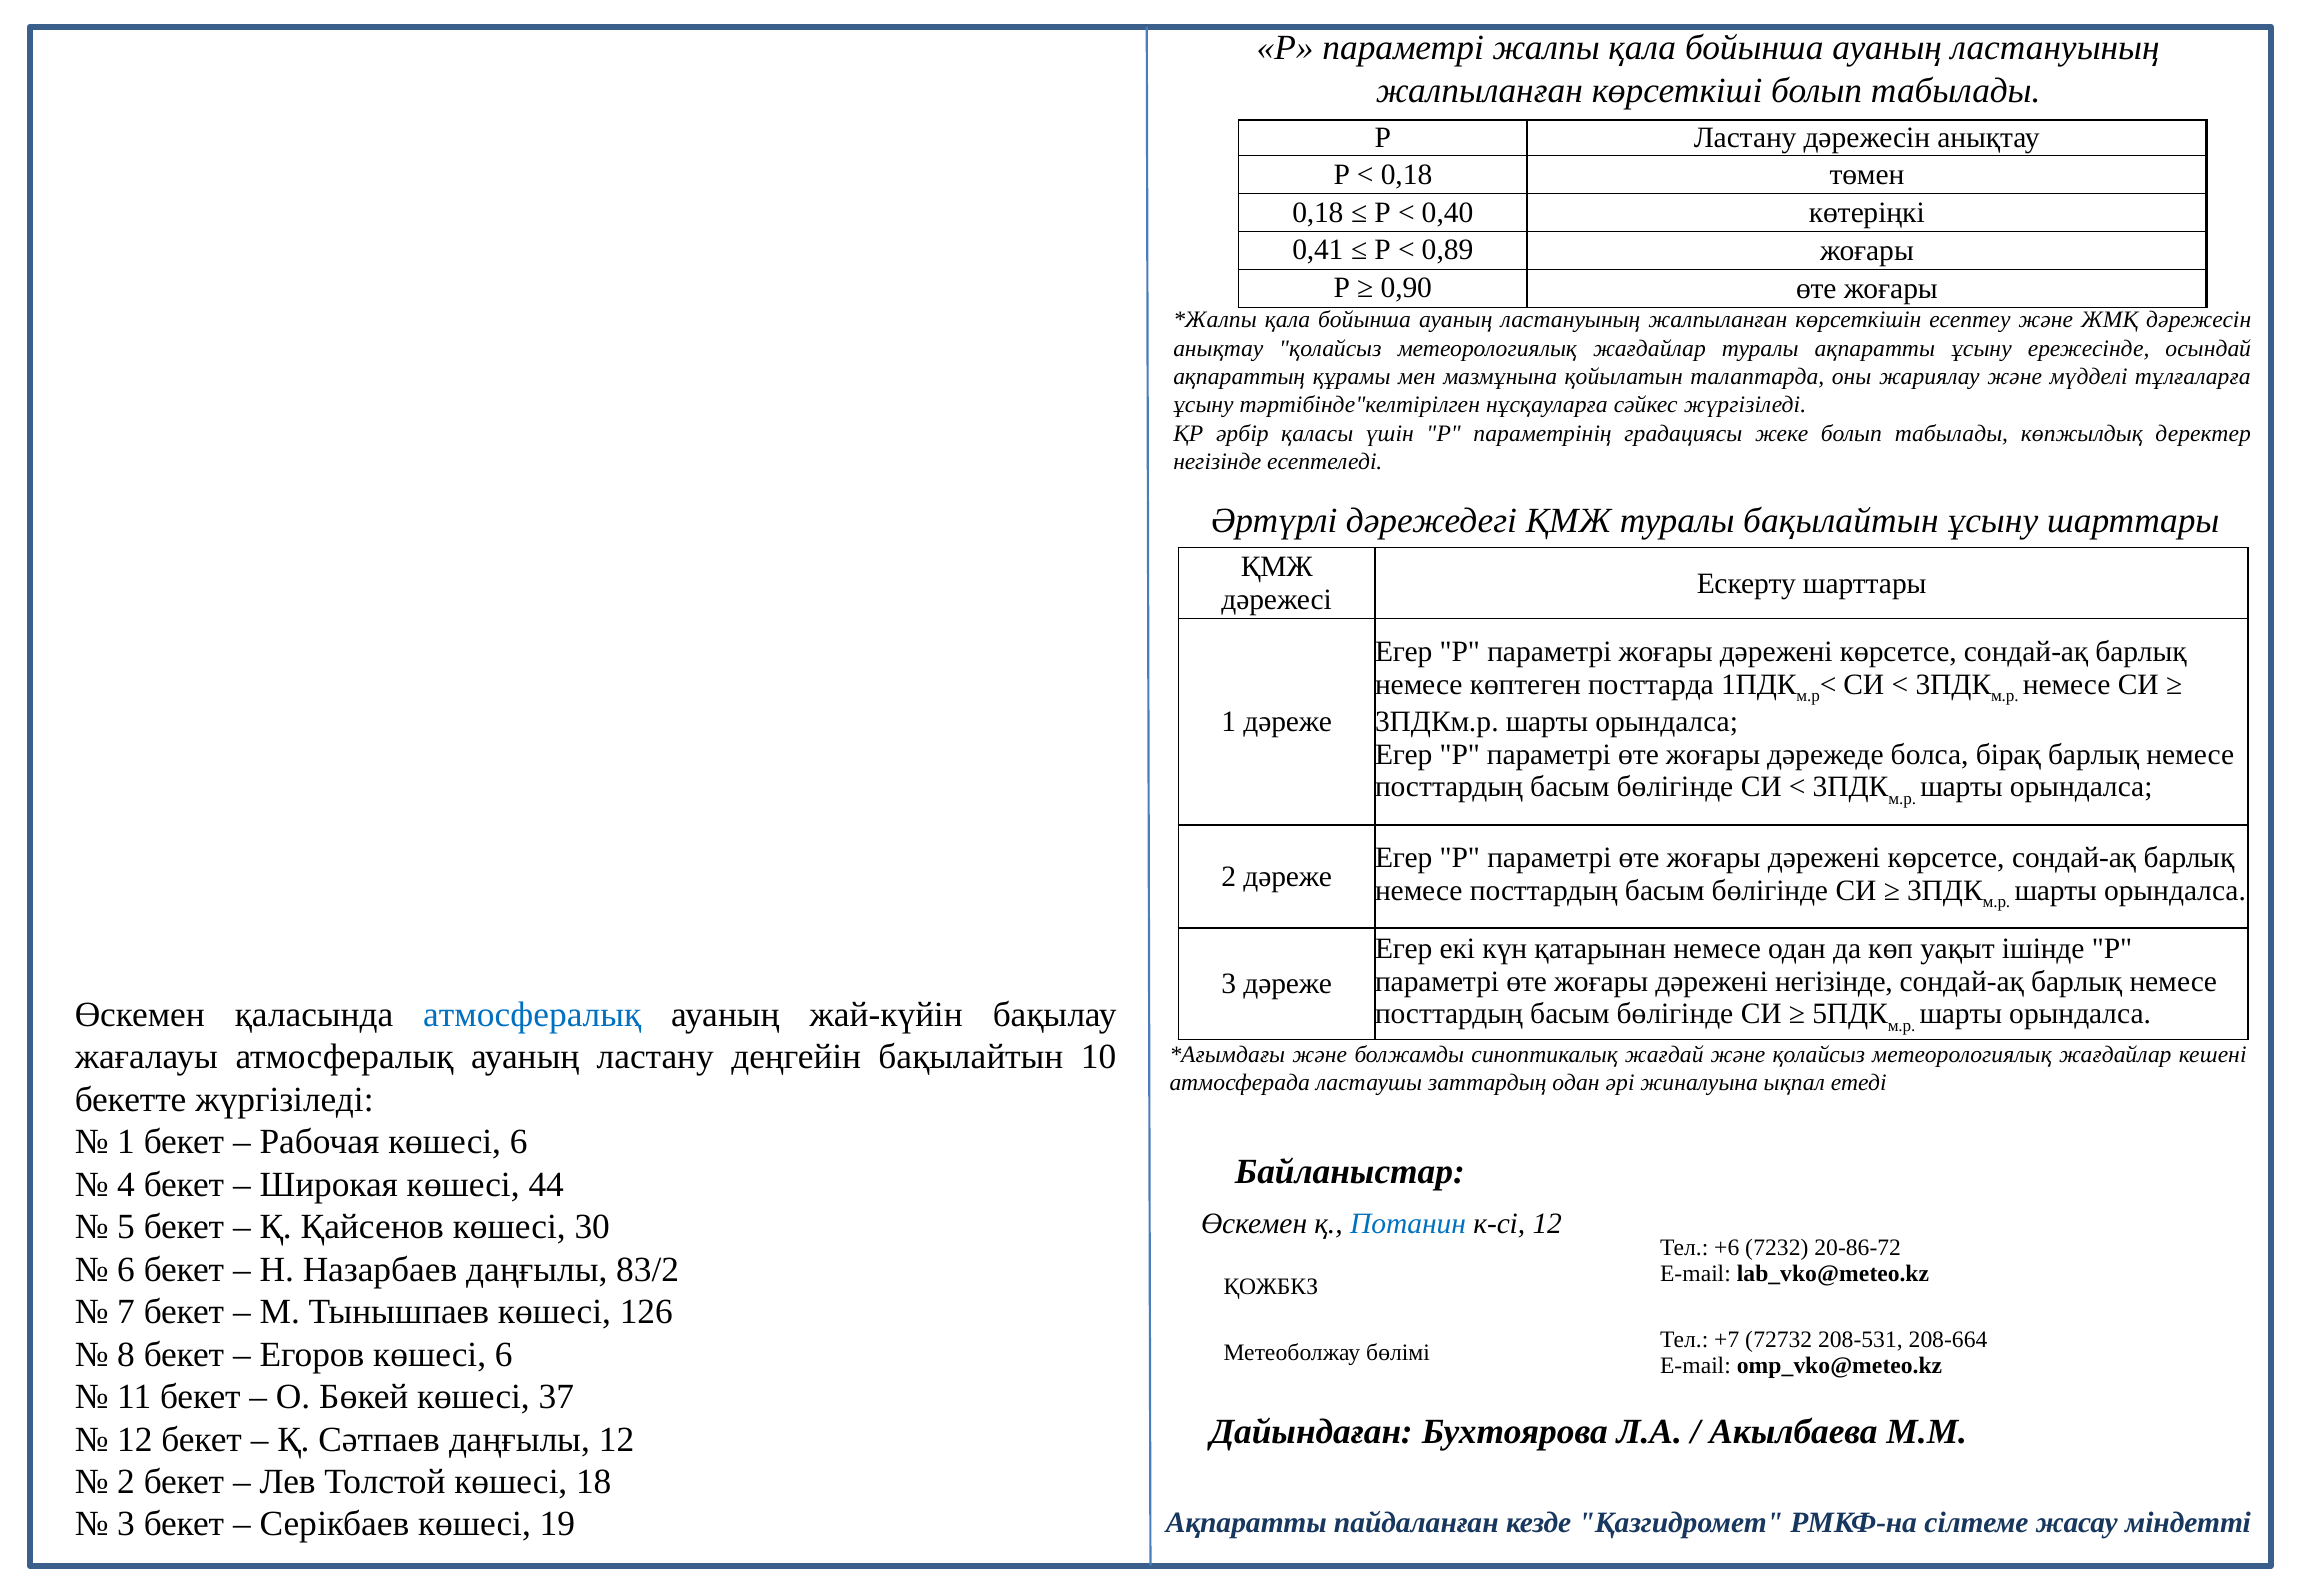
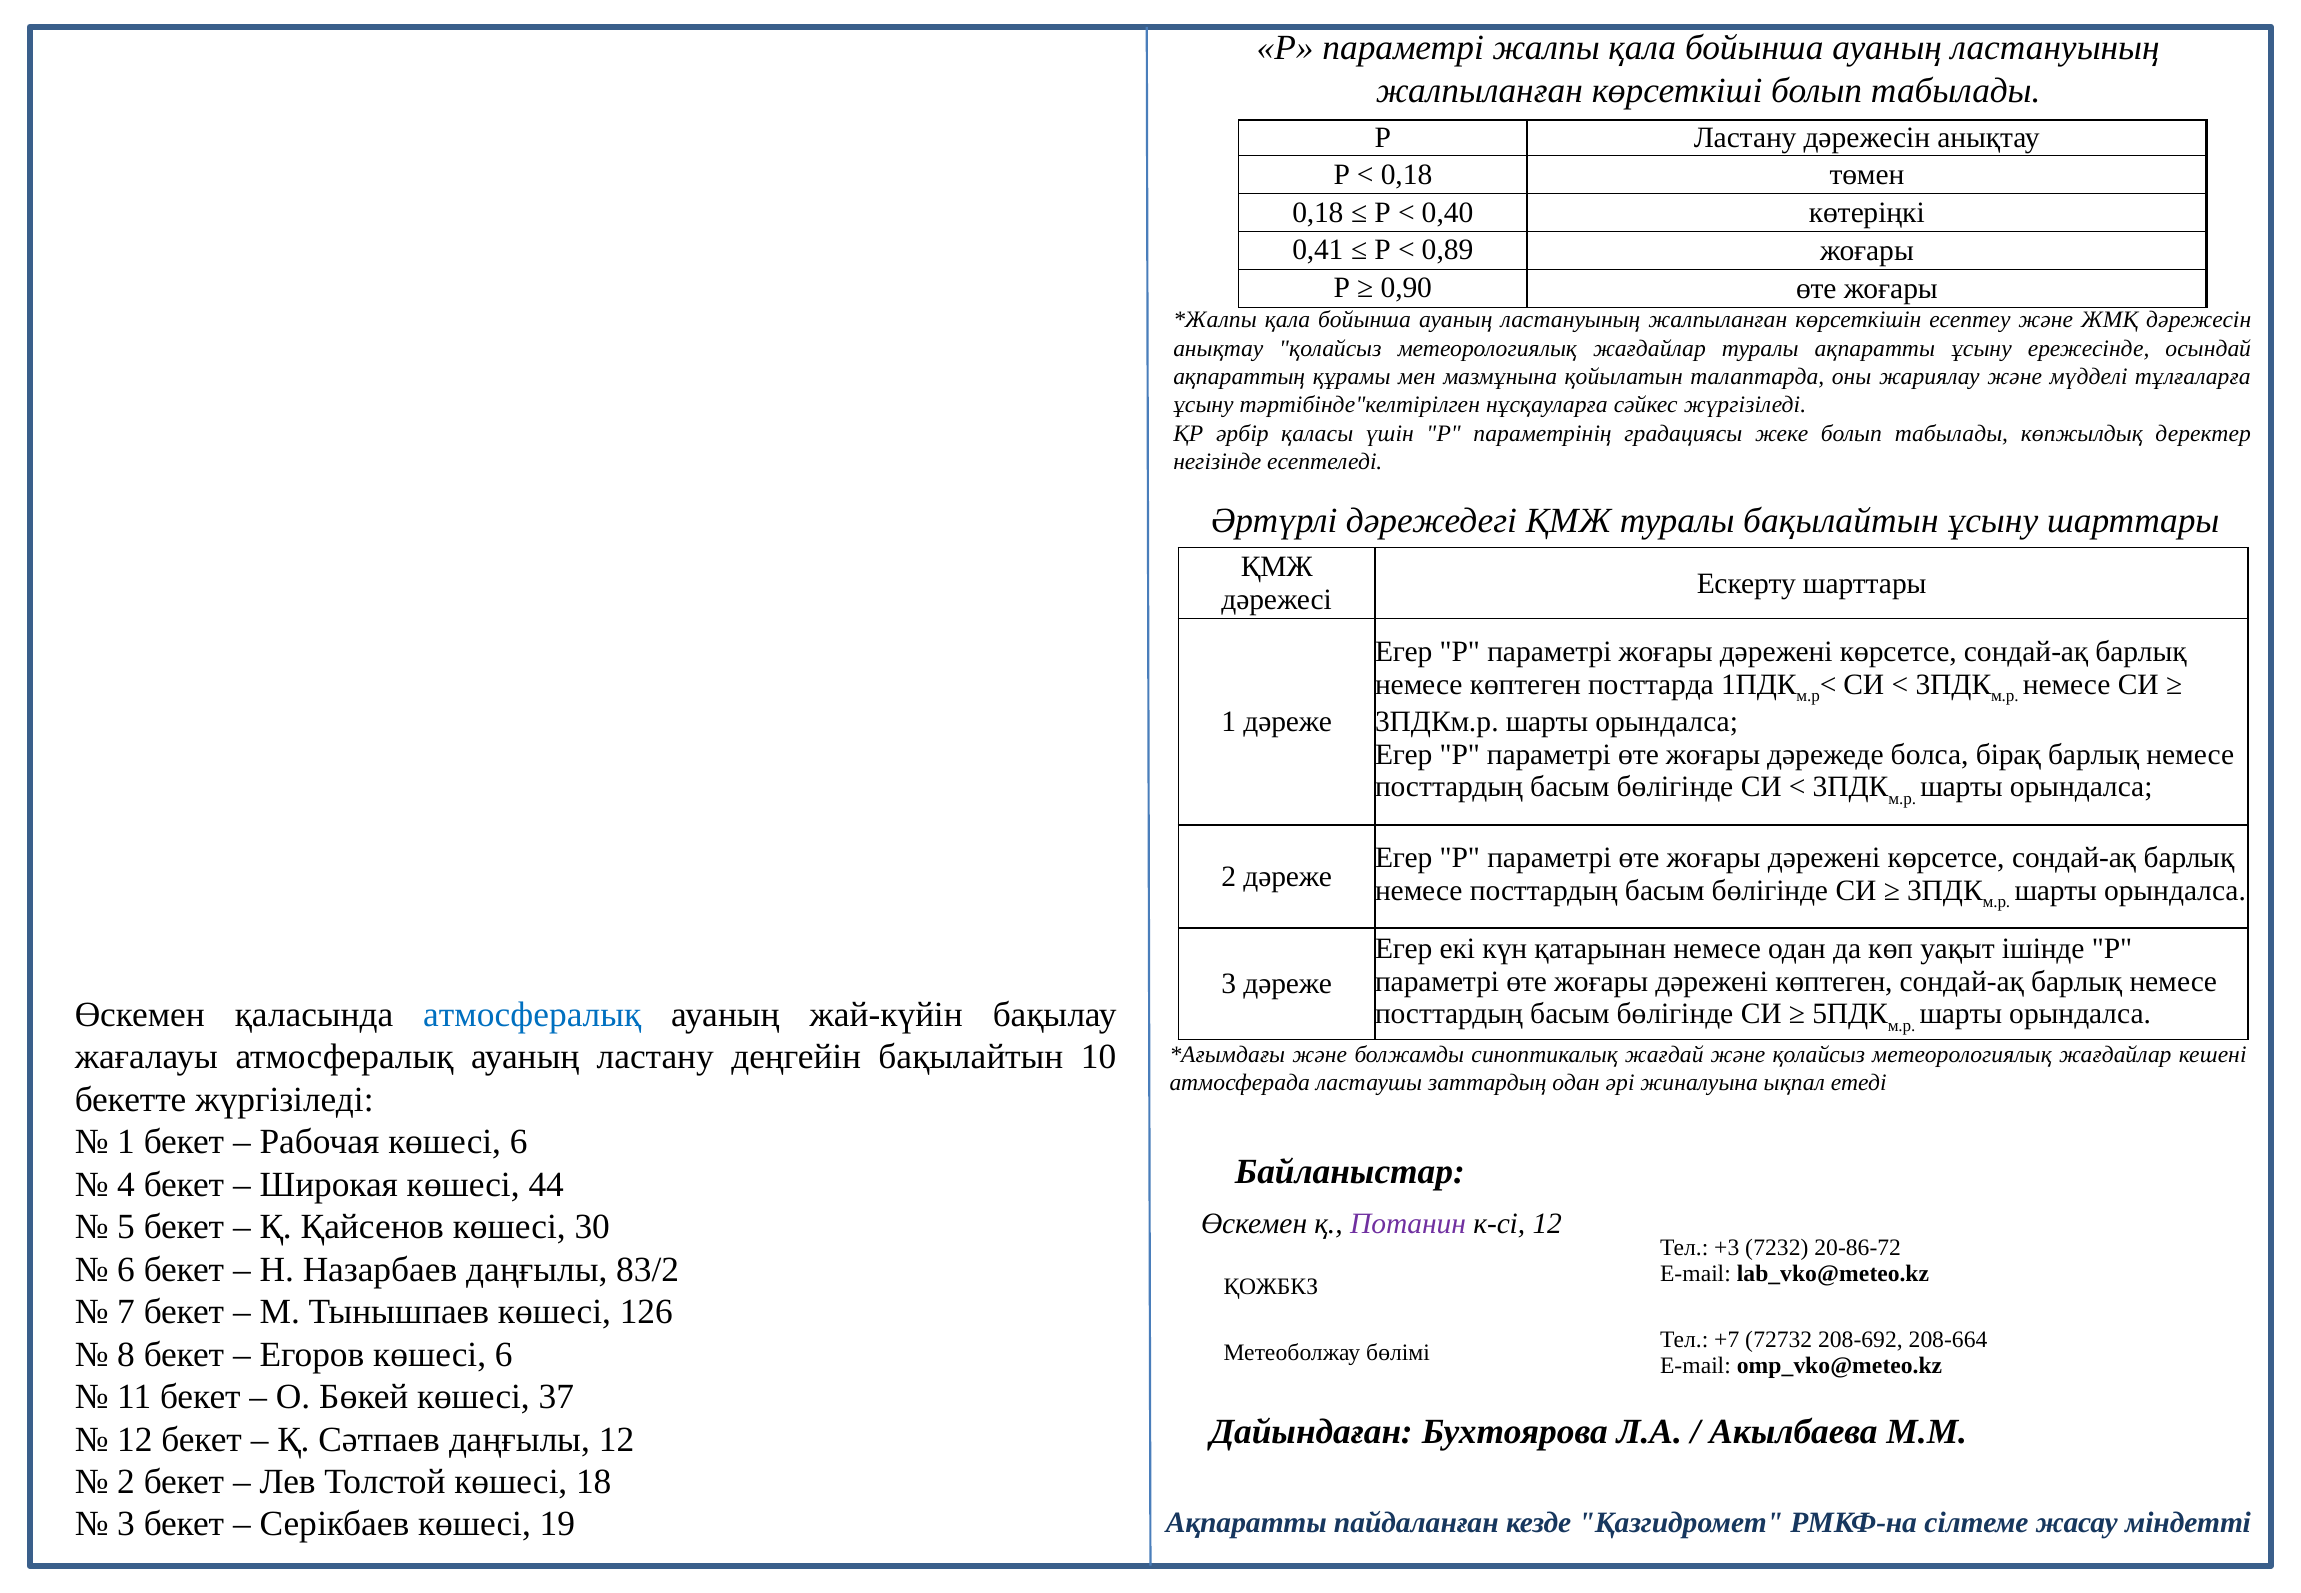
дәрежені негізінде: негізінде -> көптеген (1834, 981)
Потанин colour: blue -> purple (1408, 1224)
+6: +6 -> +3 (1727, 1248)
208-531: 208-531 -> 208-692 (1860, 1340)
